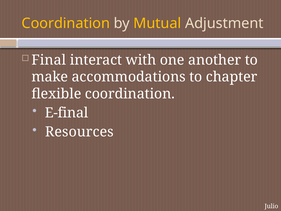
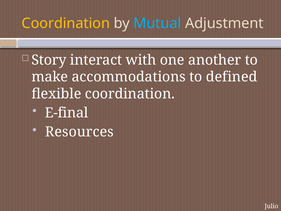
Mutual colour: yellow -> light blue (157, 23)
Final: Final -> Story (49, 60)
chapter: chapter -> defined (232, 77)
